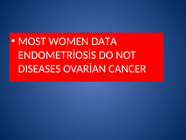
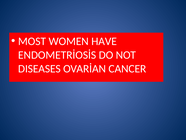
DATA: DATA -> HAVE (104, 41)
